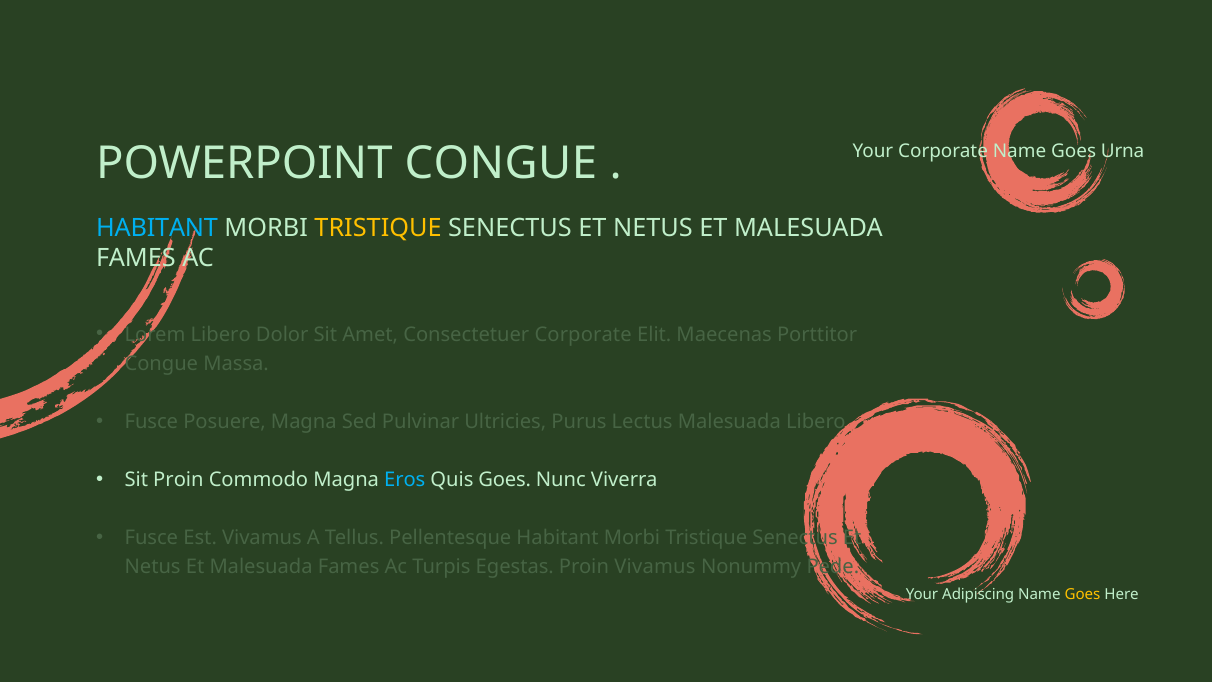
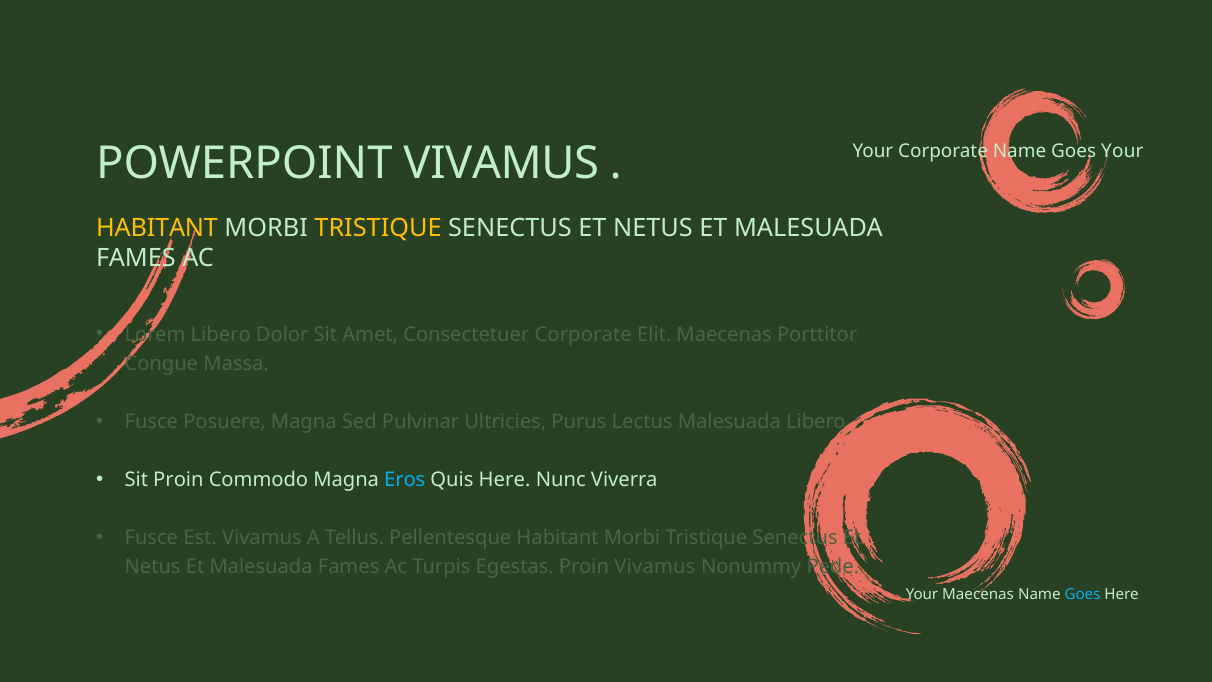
Goes Urna: Urna -> Your (1122, 152)
POWERPOINT CONGUE: CONGUE -> VIVAMUS (501, 164)
HABITANT colour: light blue -> yellow (157, 228)
Quis Goes: Goes -> Here (505, 480)
Your Adipiscing: Adipiscing -> Maecenas (978, 594)
Goes colour: yellow -> light blue (1083, 594)
